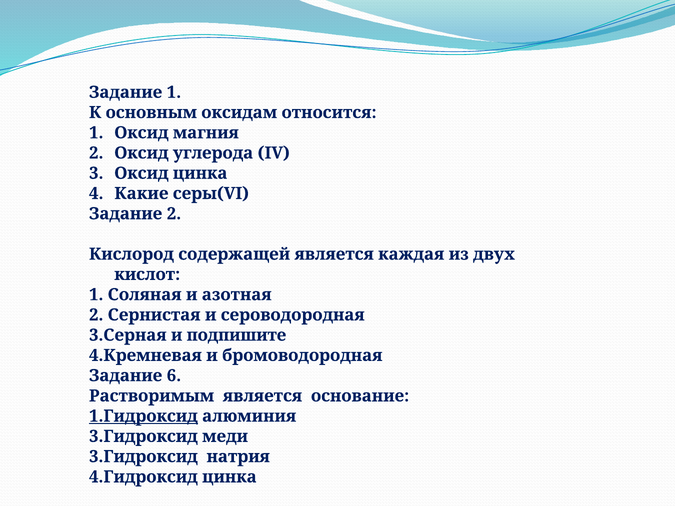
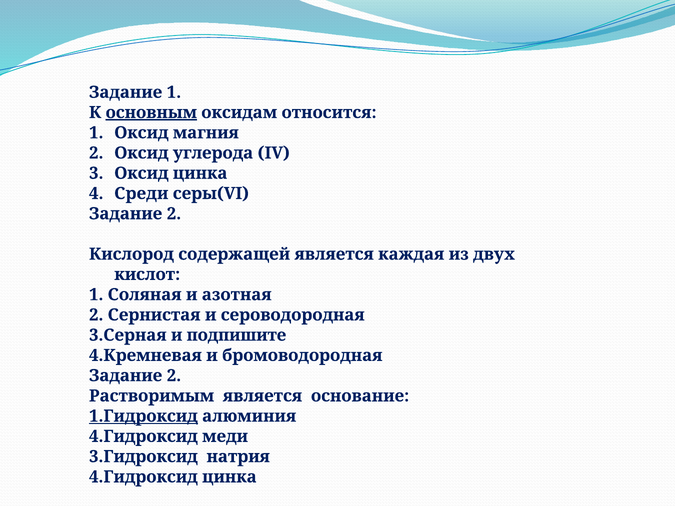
основным underline: none -> present (151, 113)
Какие: Какие -> Среди (141, 194)
6: 6 -> 2 (174, 376)
3.Гидроксид: 3.Гидроксид -> 4.Гидроксид (143, 437)
